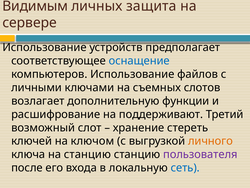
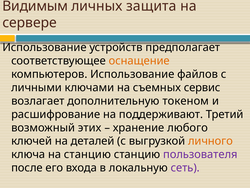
оснащение colour: blue -> orange (139, 61)
слотов: слотов -> сервис (202, 87)
функции: функции -> токеном (186, 101)
слот: слот -> этих (90, 127)
стереть: стереть -> любого (188, 127)
ключом: ключом -> деталей (93, 141)
сеть colour: blue -> purple (185, 167)
